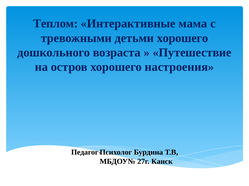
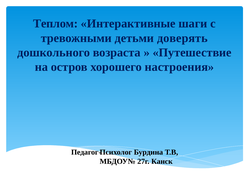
мама: мама -> шаги (193, 24)
детьми хорошего: хорошего -> доверять (182, 38)
